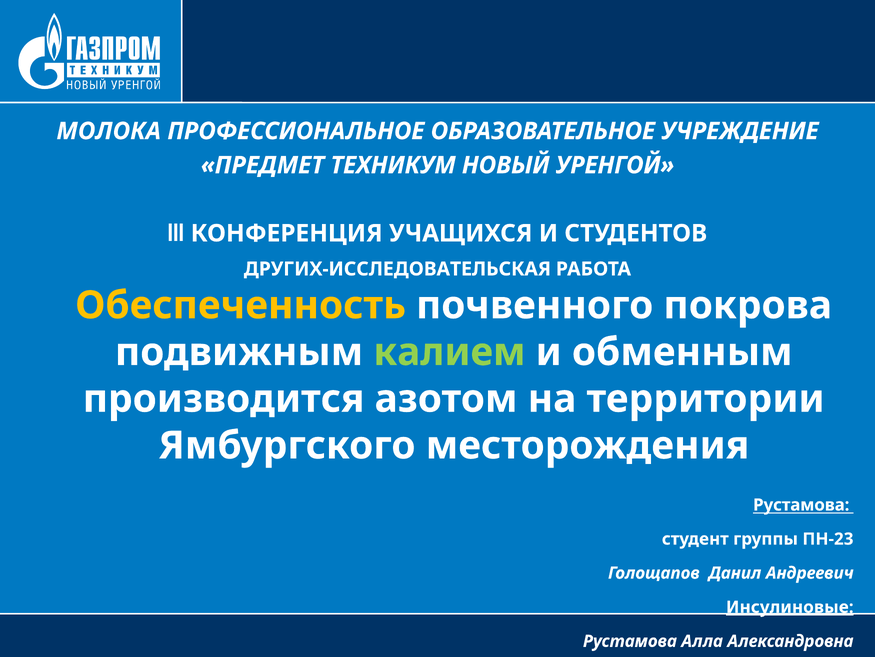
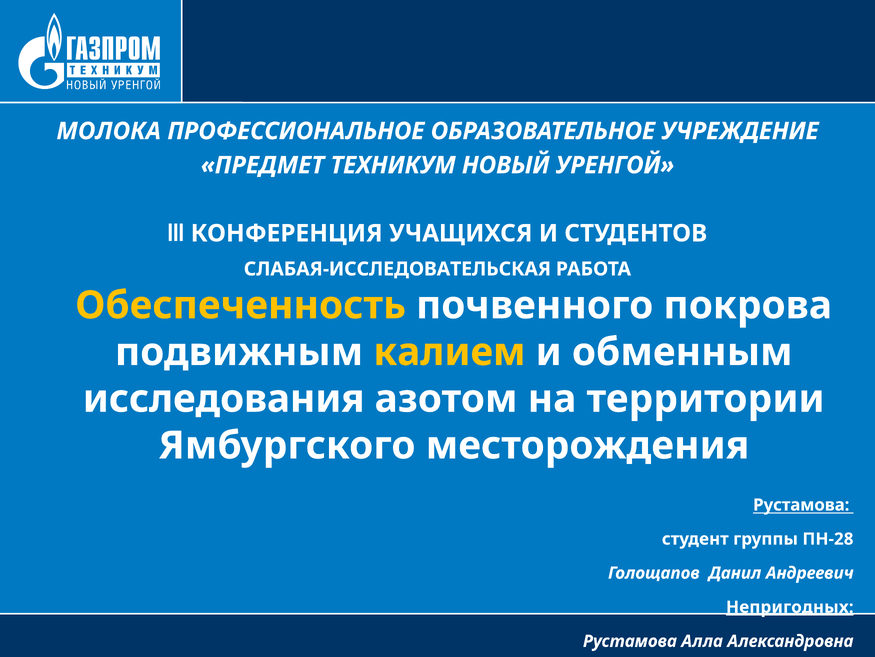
ДРУГИХ-ИССЛЕДОВАТЕЛЬСКАЯ: ДРУГИХ-ИССЛЕДОВАТЕЛЬСКАЯ -> СЛАБАЯ-ИССЛЕДОВАТЕЛЬСКАЯ (397, 269)
калием colour: light green -> yellow (449, 352)
производится: производится -> исследования (224, 398)
ПН-23: ПН-23 -> ПН-28 (828, 538)
Инсулиновые: Инсулиновые -> Непригодных (790, 607)
